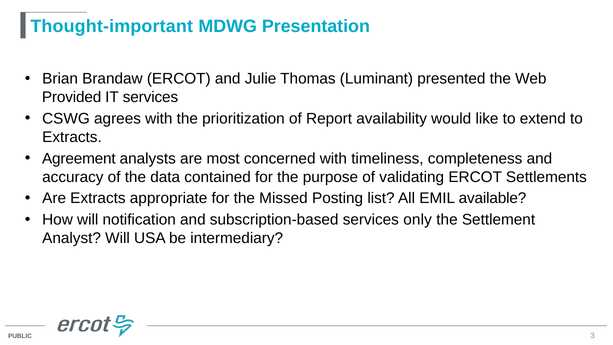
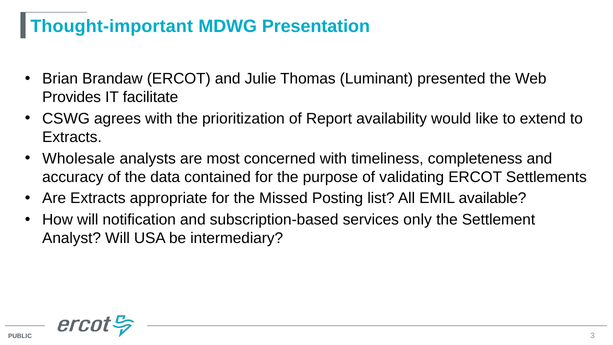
Provided: Provided -> Provides (72, 97)
IT services: services -> facilitate (150, 97)
Agreement: Agreement -> Wholesale (79, 158)
